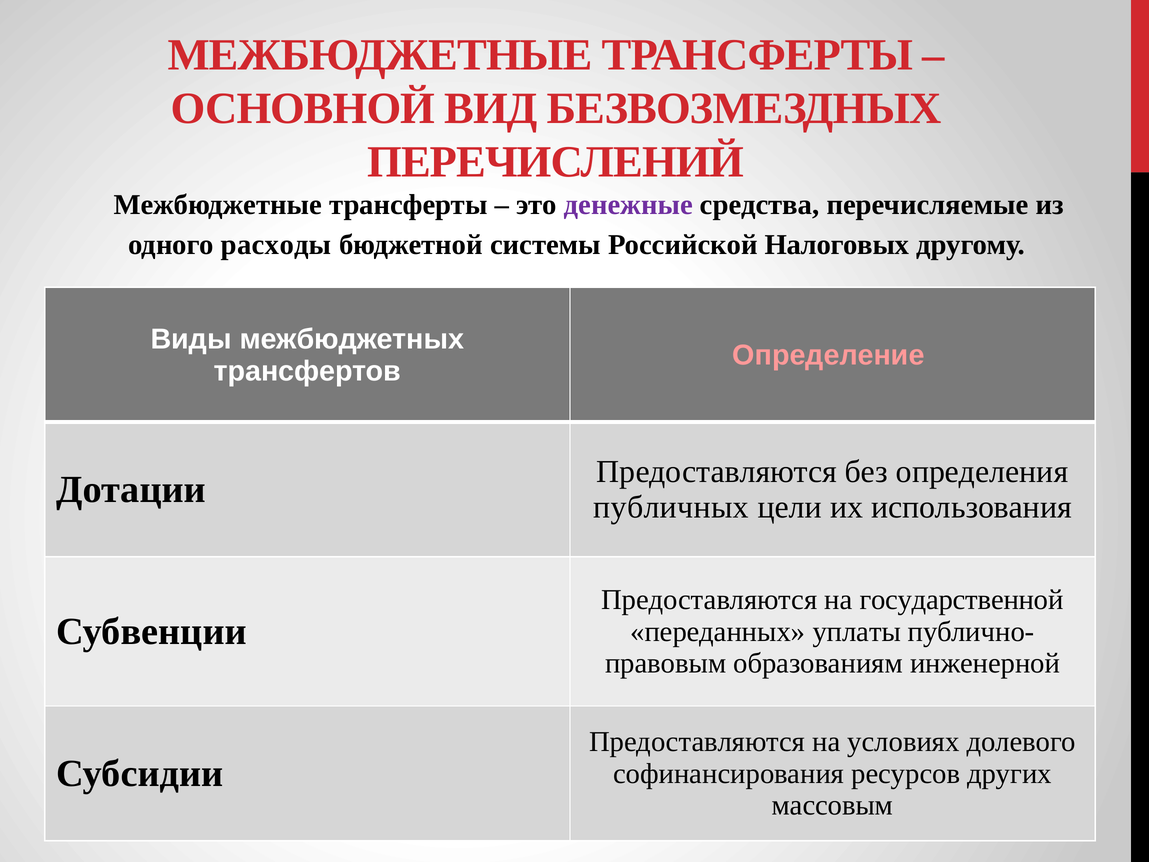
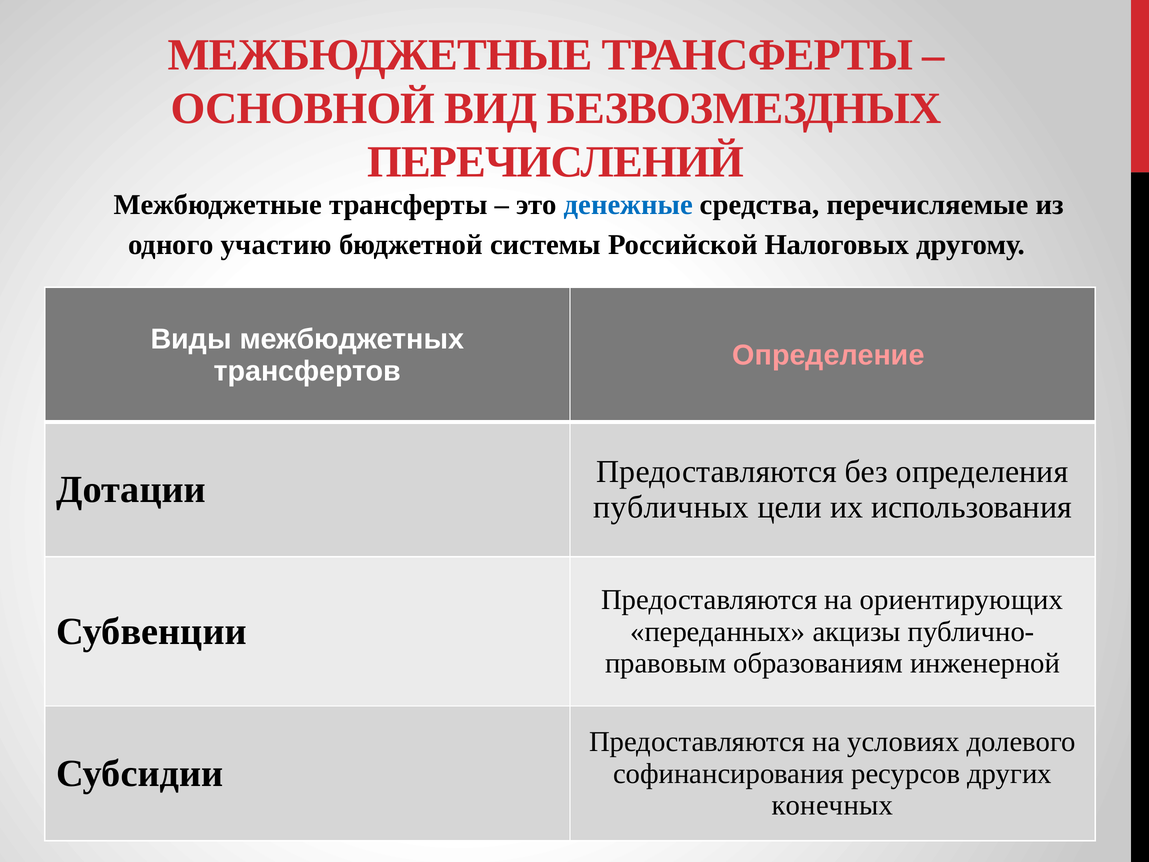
денежные colour: purple -> blue (628, 205)
расходы: расходы -> участию (276, 245)
государственной: государственной -> ориентирующих (961, 600)
уплаты: уплаты -> акцизы (857, 631)
массовым: массовым -> конечных (832, 805)
